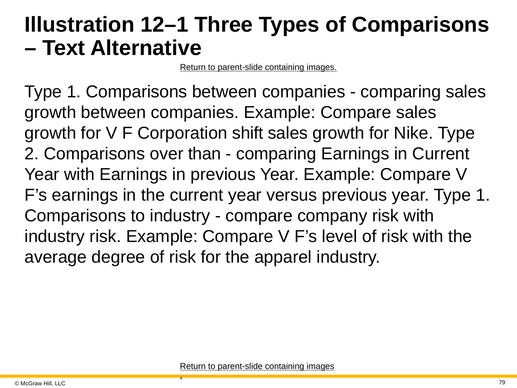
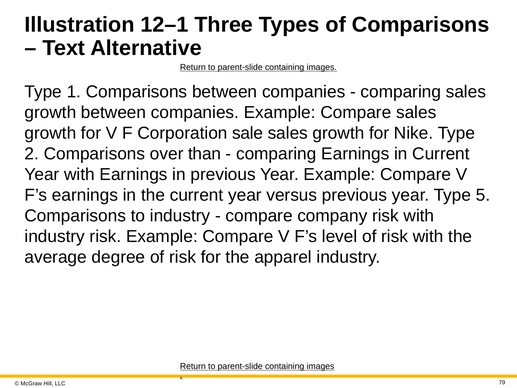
shift: shift -> sale (248, 133)
year Type 1: 1 -> 5 (483, 195)
